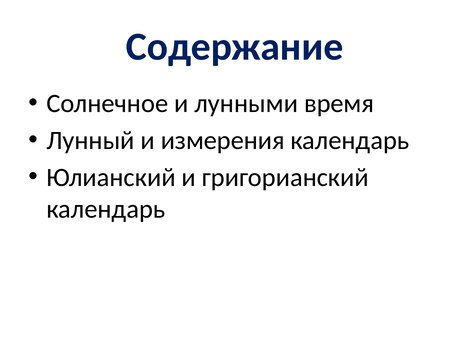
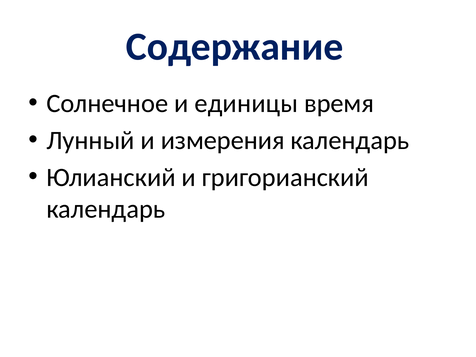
лунными: лунными -> единицы (246, 103)
